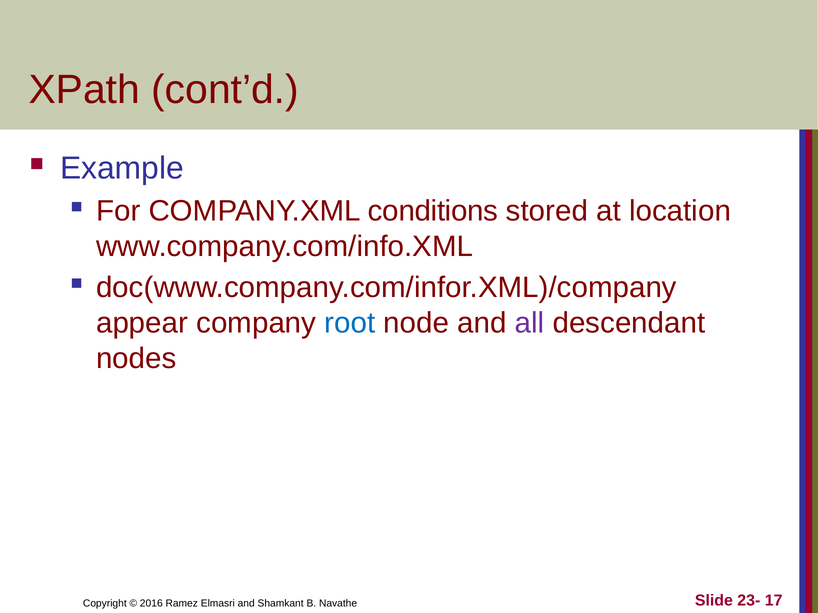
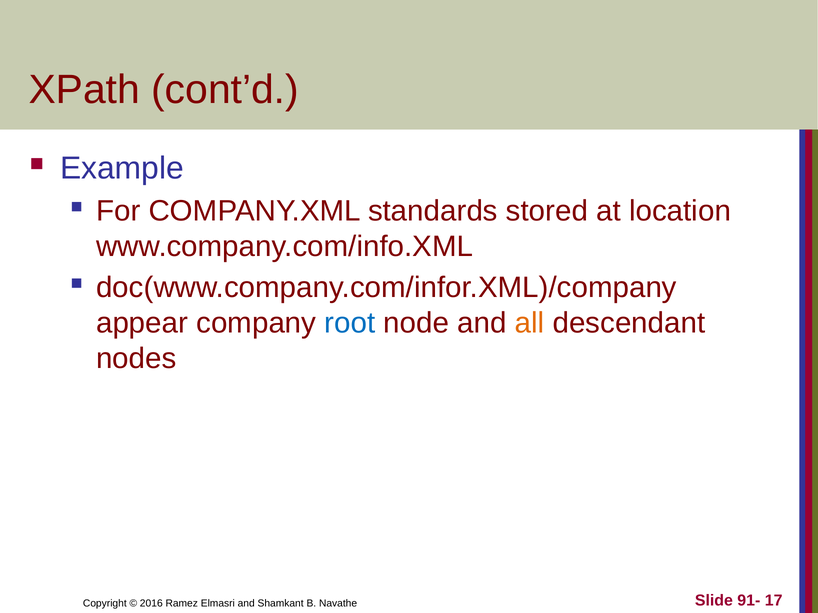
conditions: conditions -> standards (433, 211)
all colour: purple -> orange (530, 323)
23-: 23- -> 91- (749, 601)
